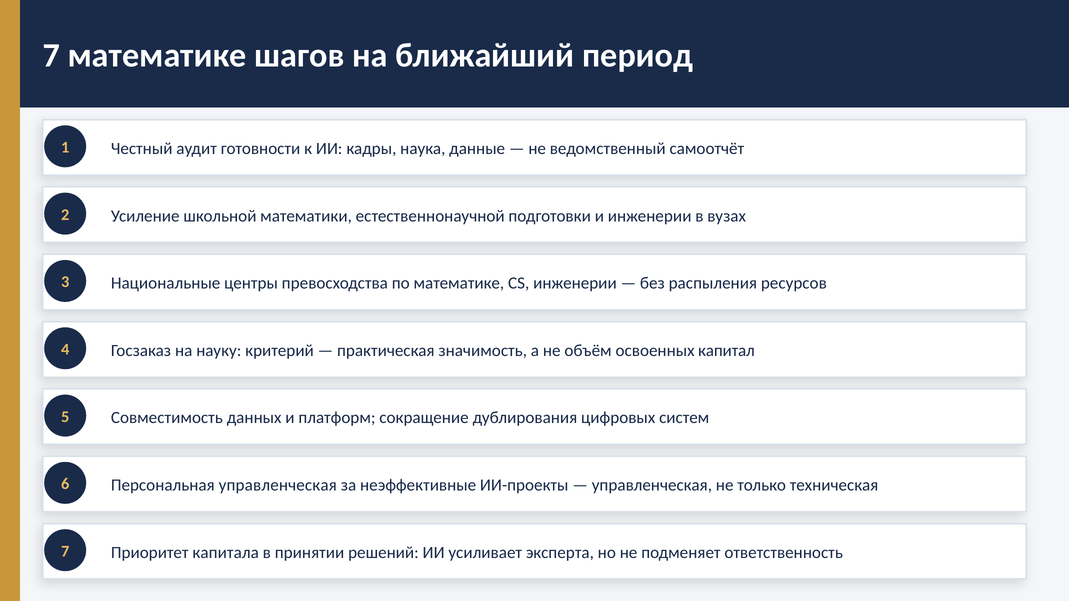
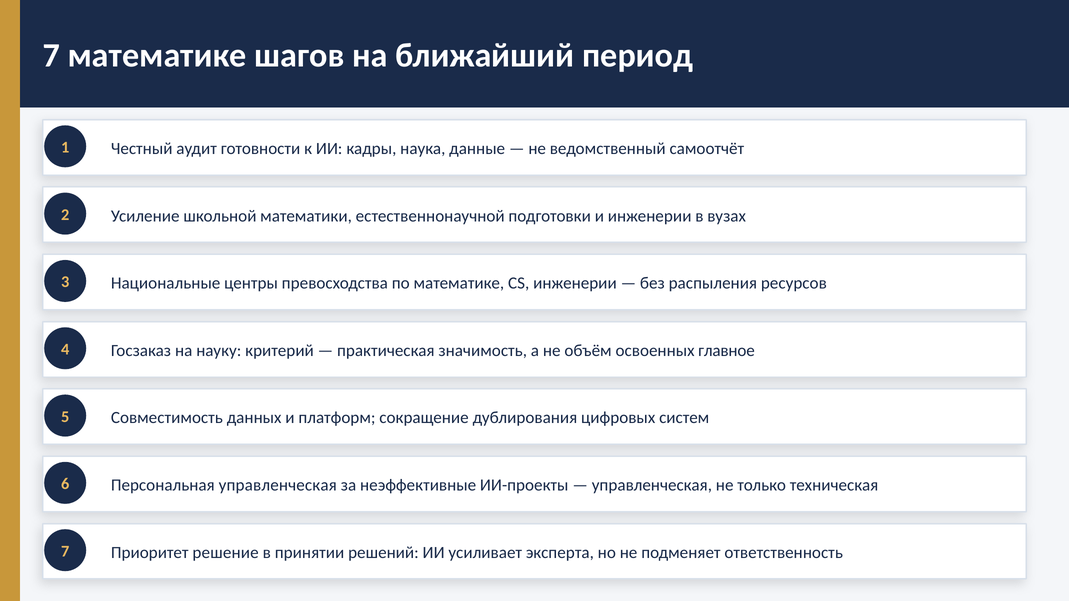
капитал: капитал -> главное (726, 351)
капитала: капитала -> решение (226, 553)
